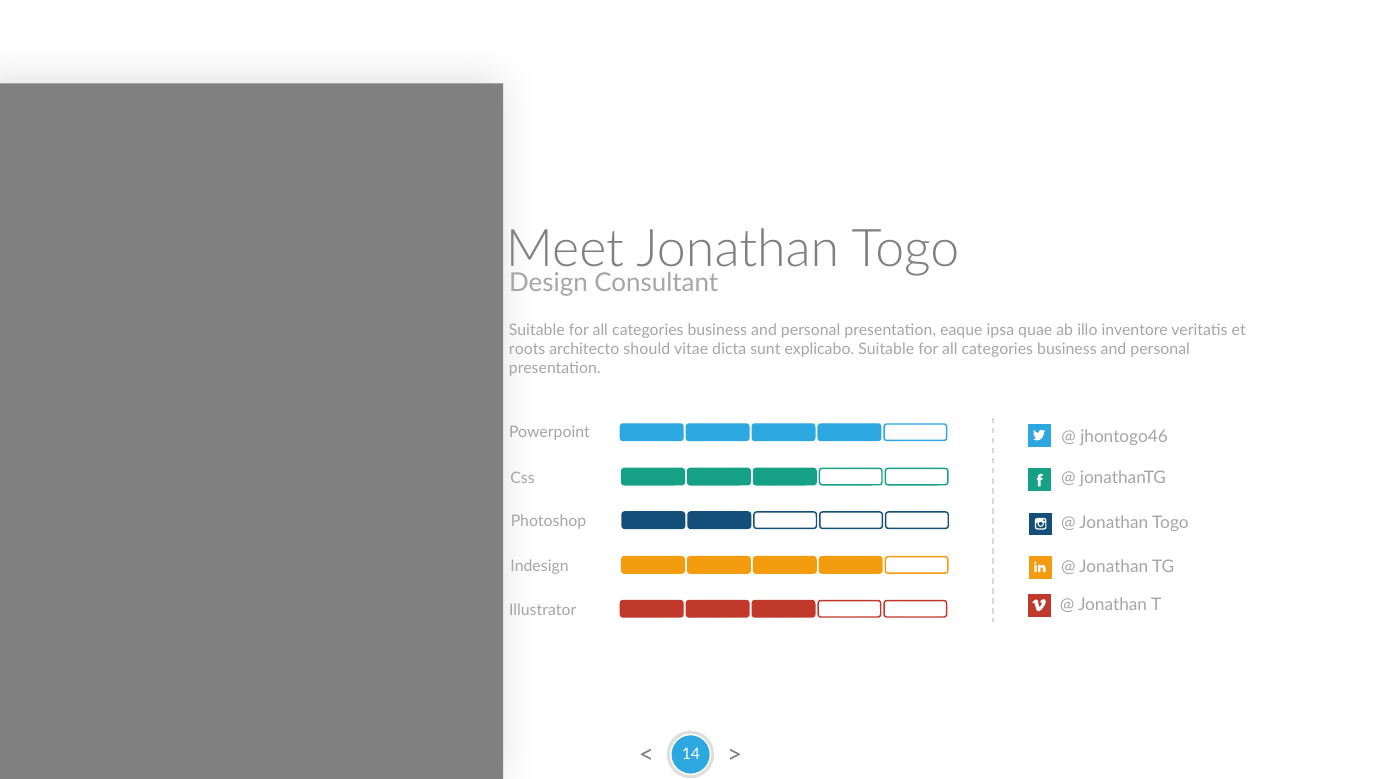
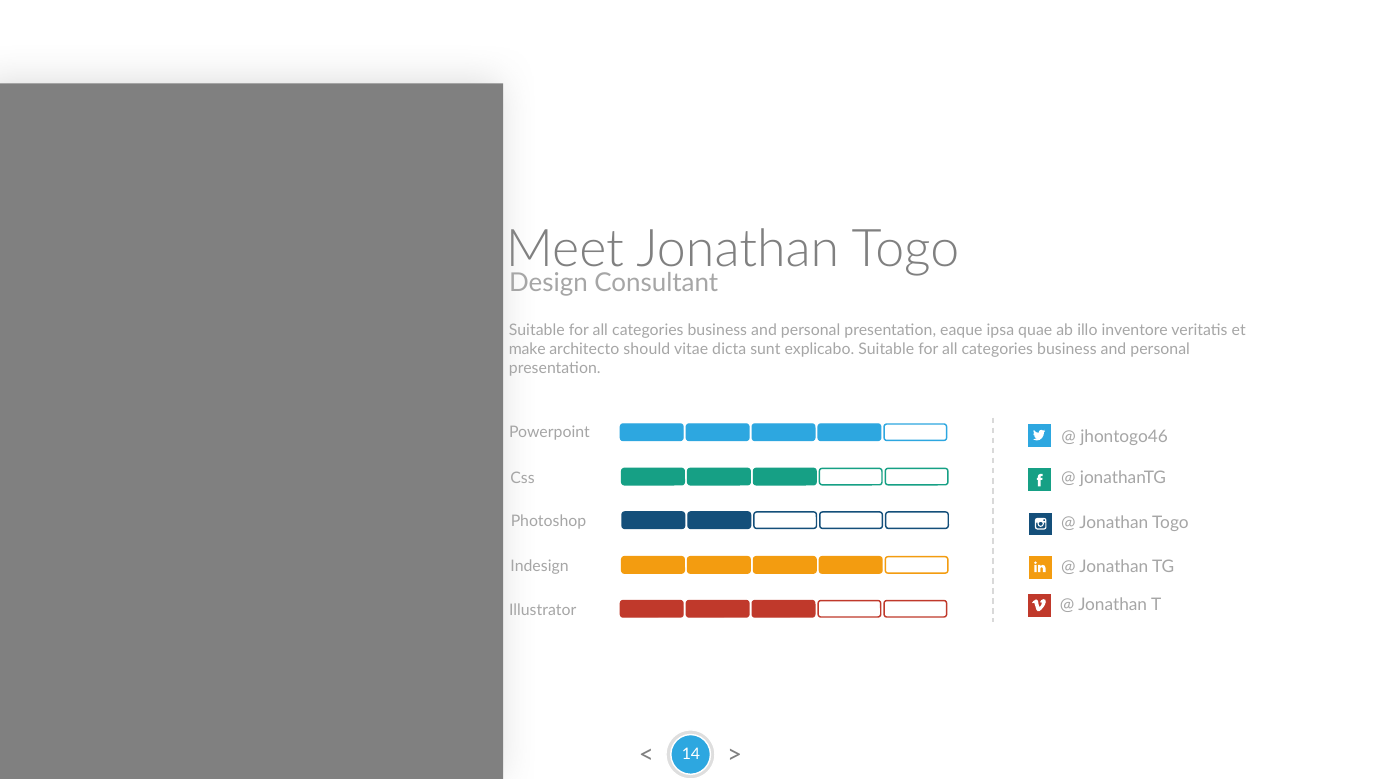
roots: roots -> make (527, 349)
